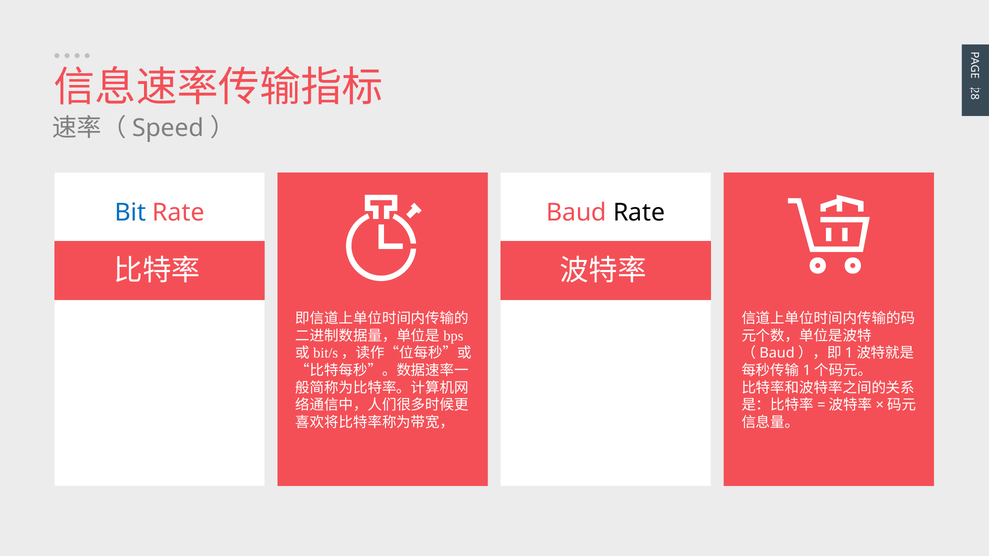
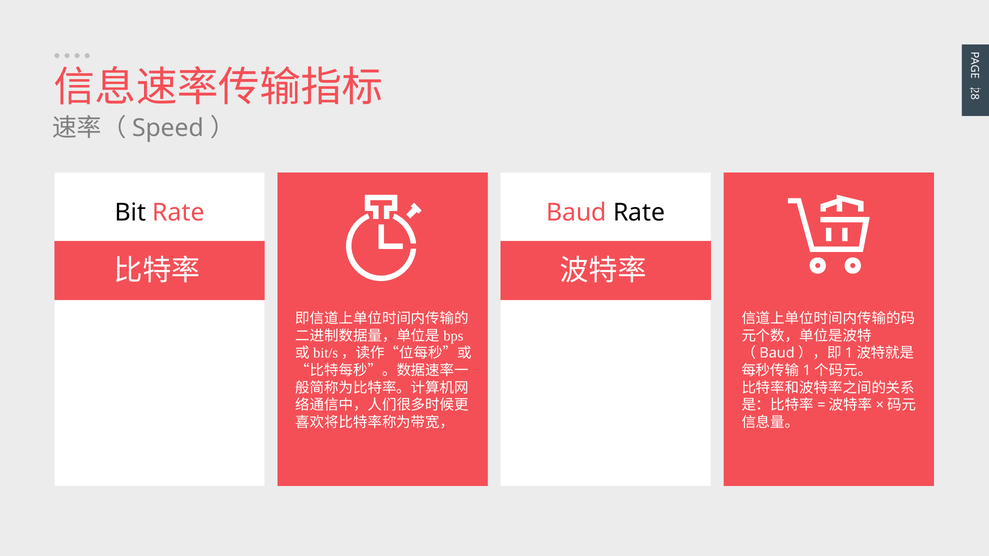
Bit colour: blue -> black (130, 213)
